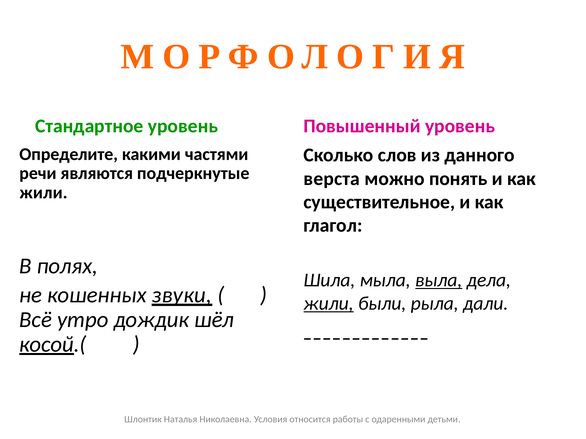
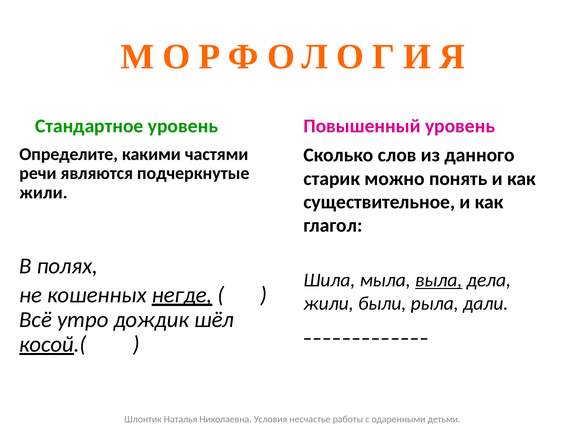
верста: верста -> старик (332, 179)
звуки: звуки -> негде (182, 295)
жили underline: present -> none (329, 304)
относится: относится -> несчастье (310, 420)
